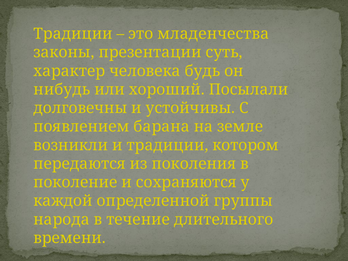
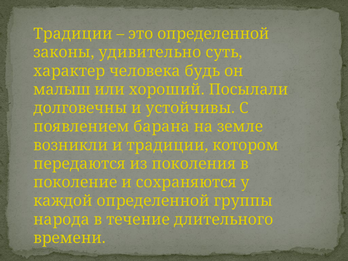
это младенчества: младенчества -> определенной (213, 34)
презентации: презентации -> удивительно (150, 52)
нибудь: нибудь -> малыш (62, 89)
